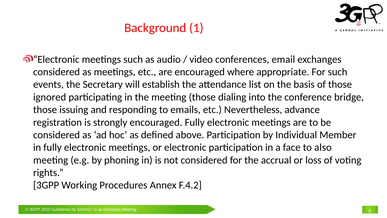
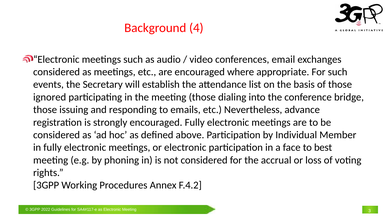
1: 1 -> 4 (196, 28)
also: also -> best (323, 147)
